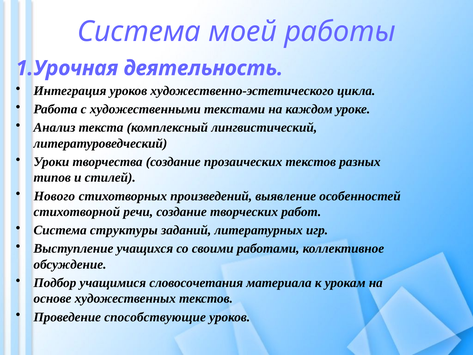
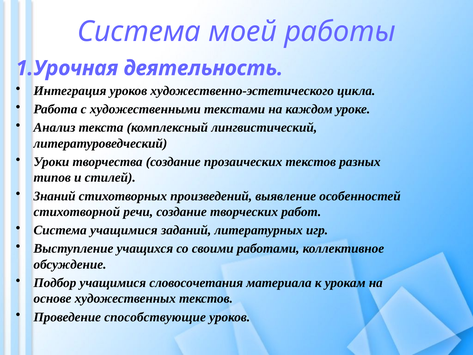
Нового: Нового -> Знаний (55, 196)
Система структуры: структуры -> учащимися (124, 230)
